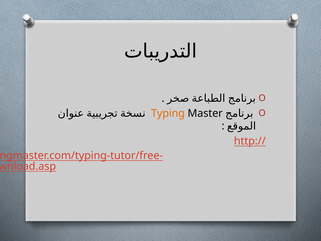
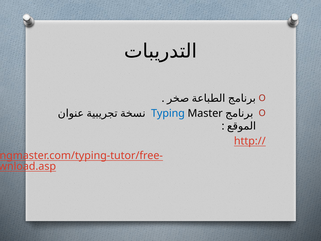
Typing colour: orange -> blue (168, 113)
